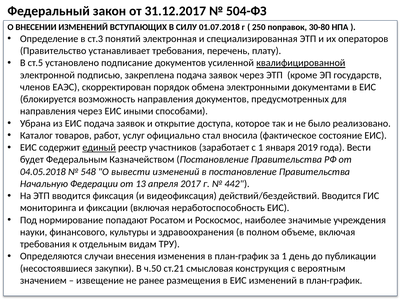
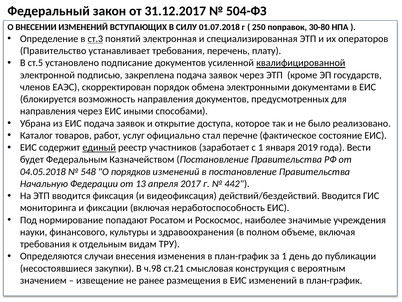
ст.3 underline: none -> present (95, 39)
вносила: вносила -> перечне (240, 135)
вывести: вывести -> порядков (131, 171)
ч.50: ч.50 -> ч.98 (153, 268)
